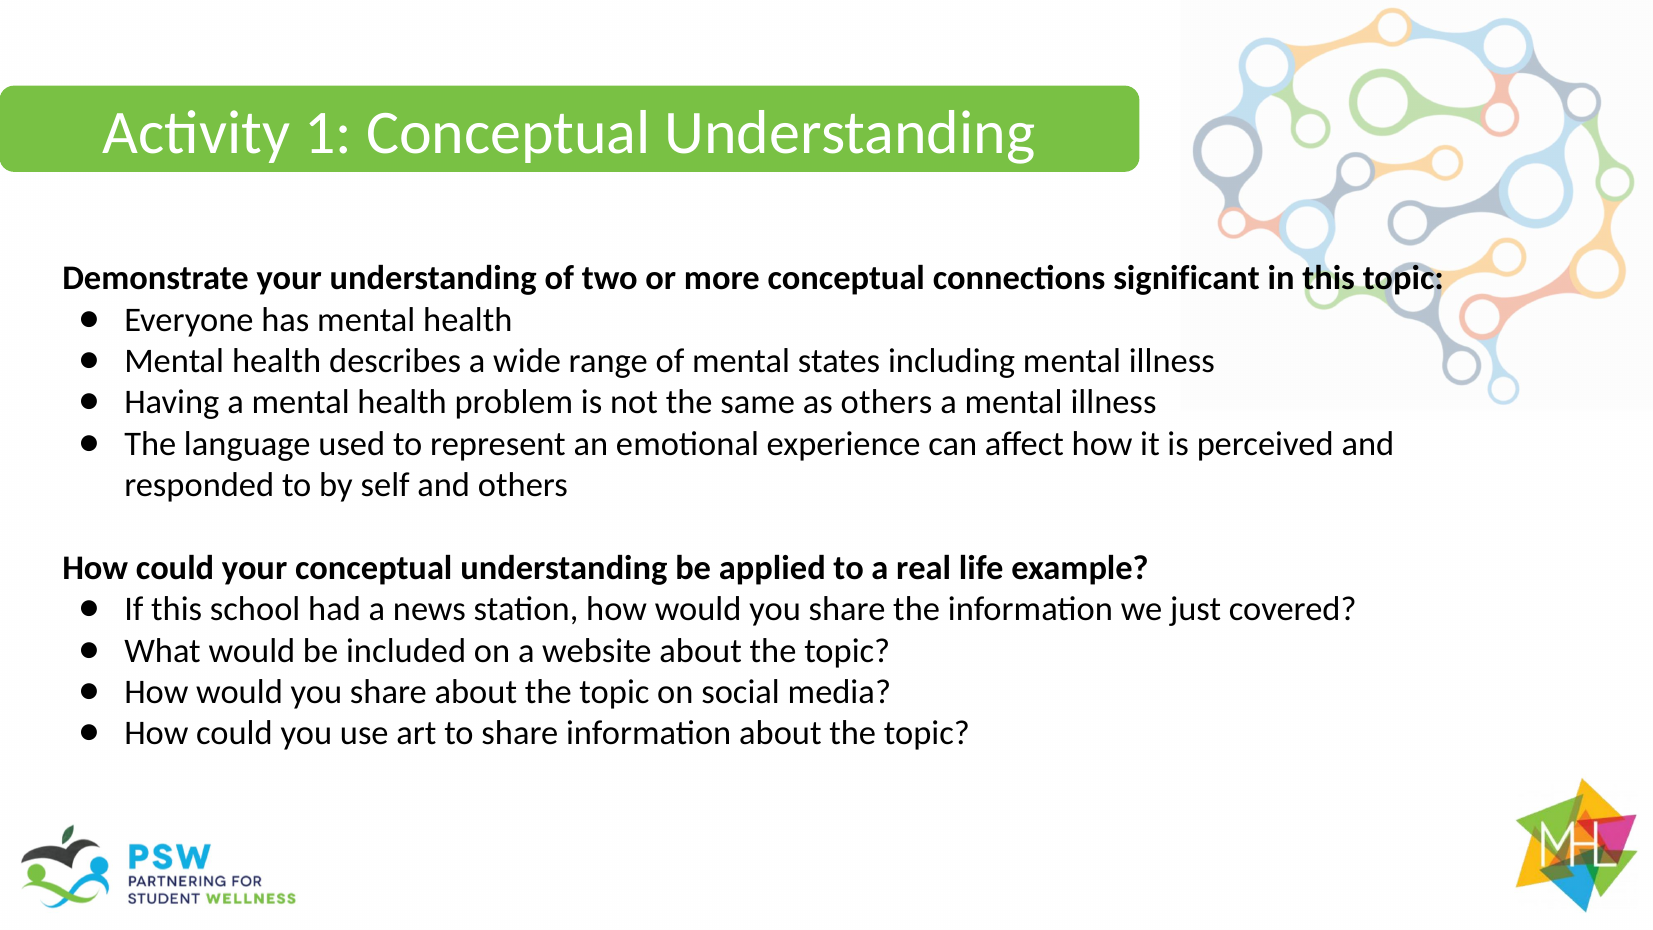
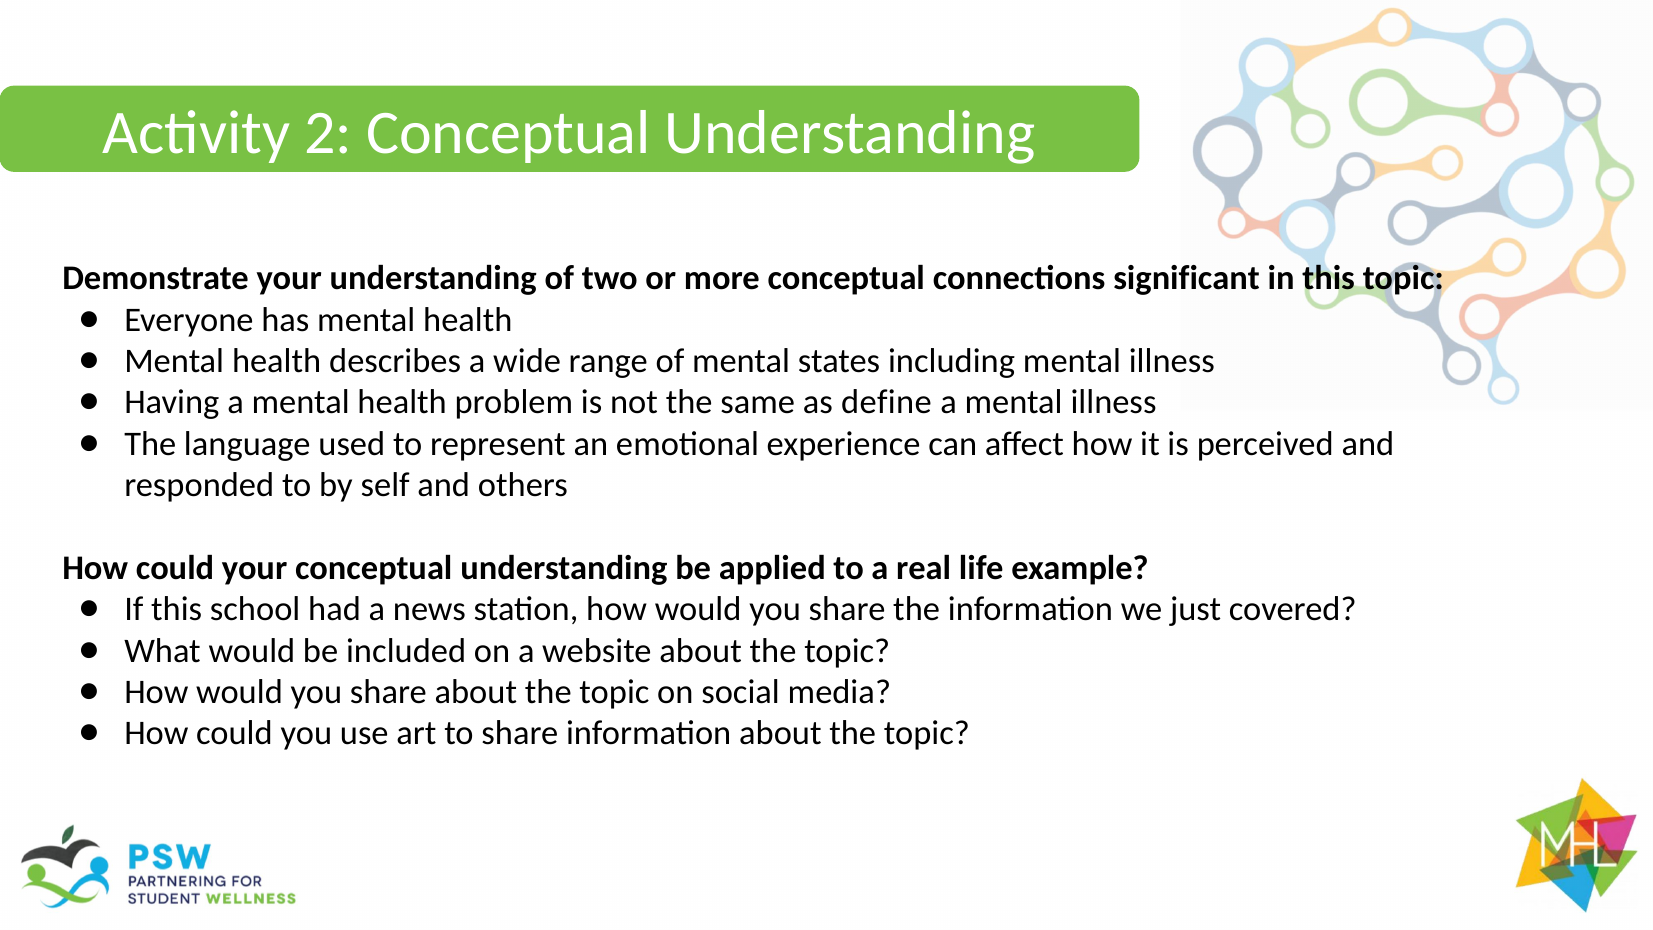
1: 1 -> 2 (328, 133)
as others: others -> define (886, 403)
